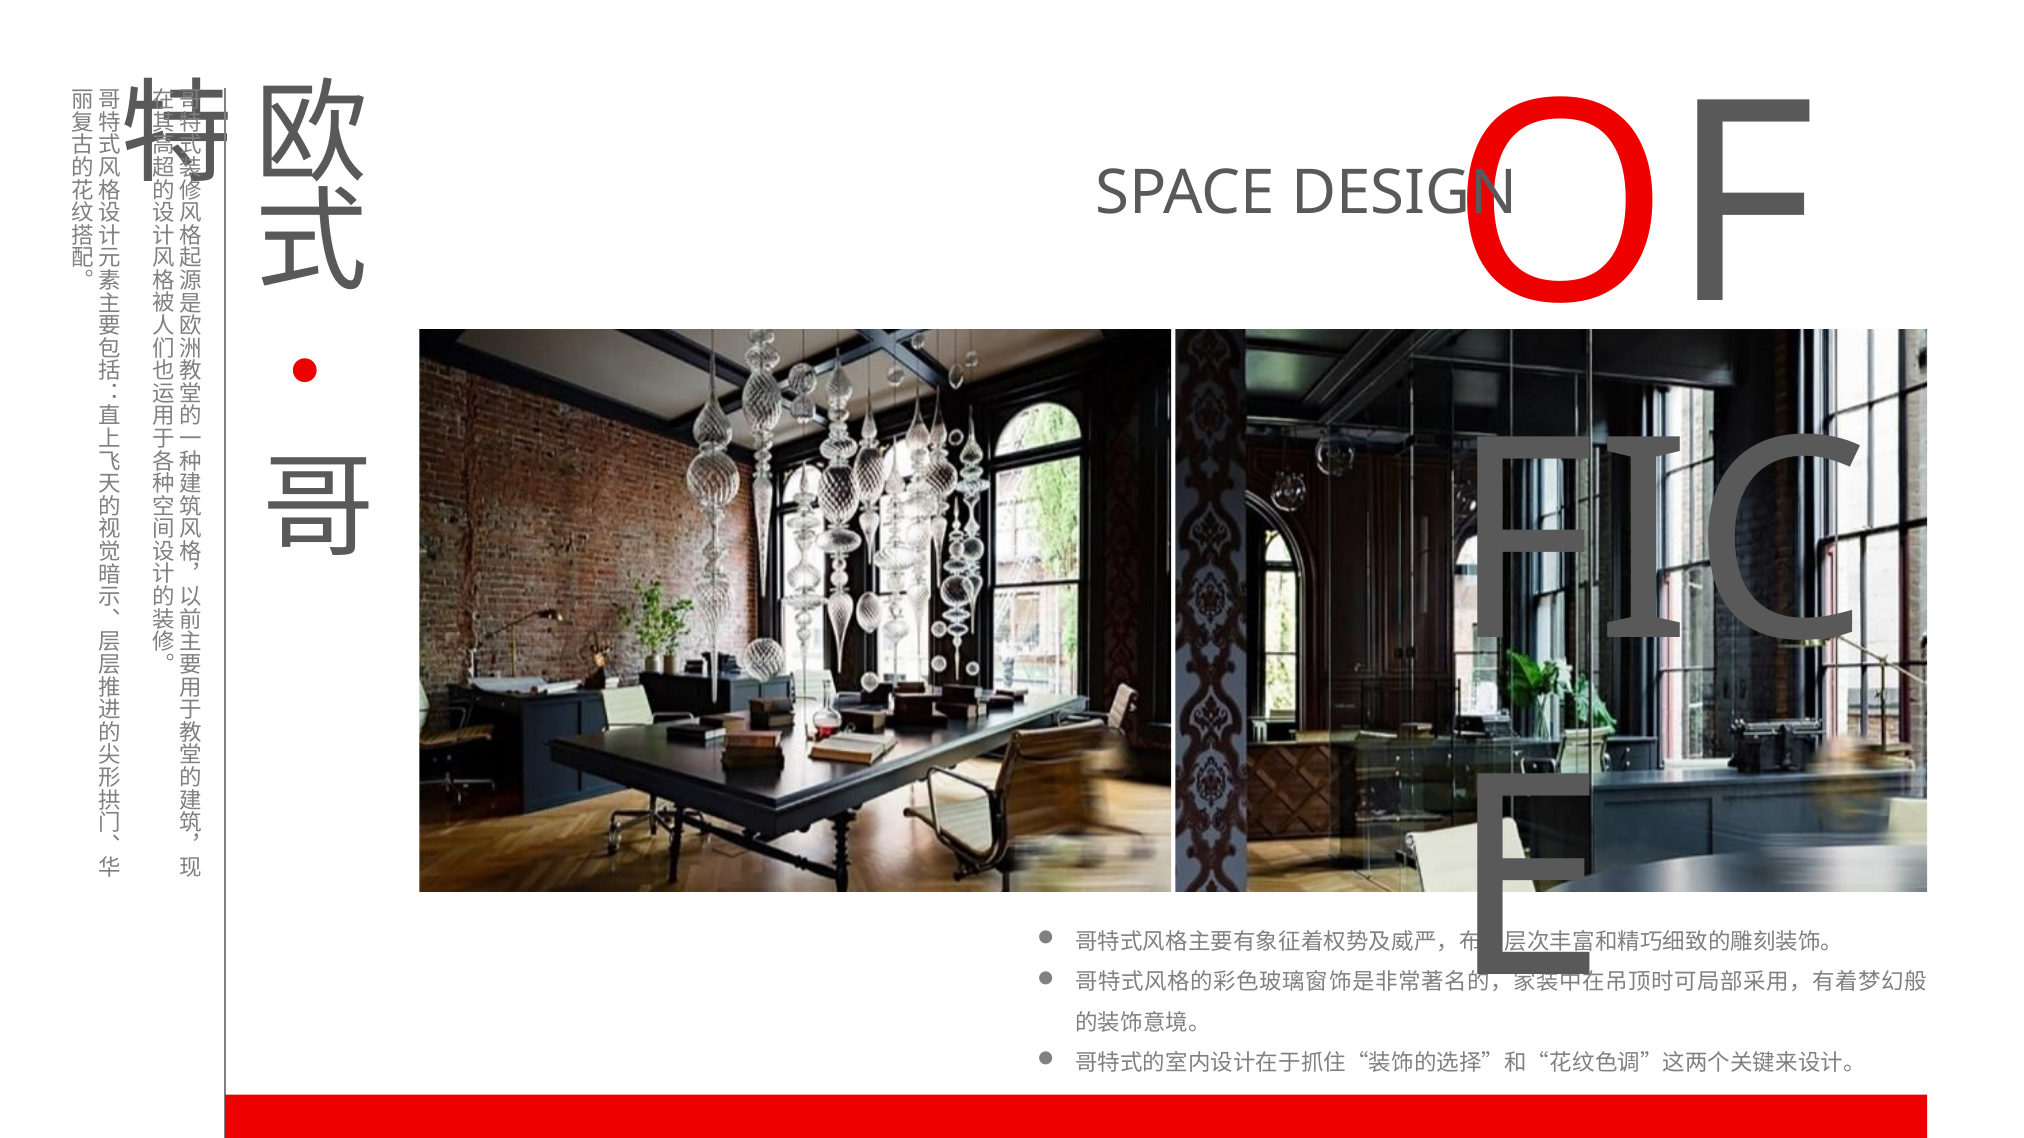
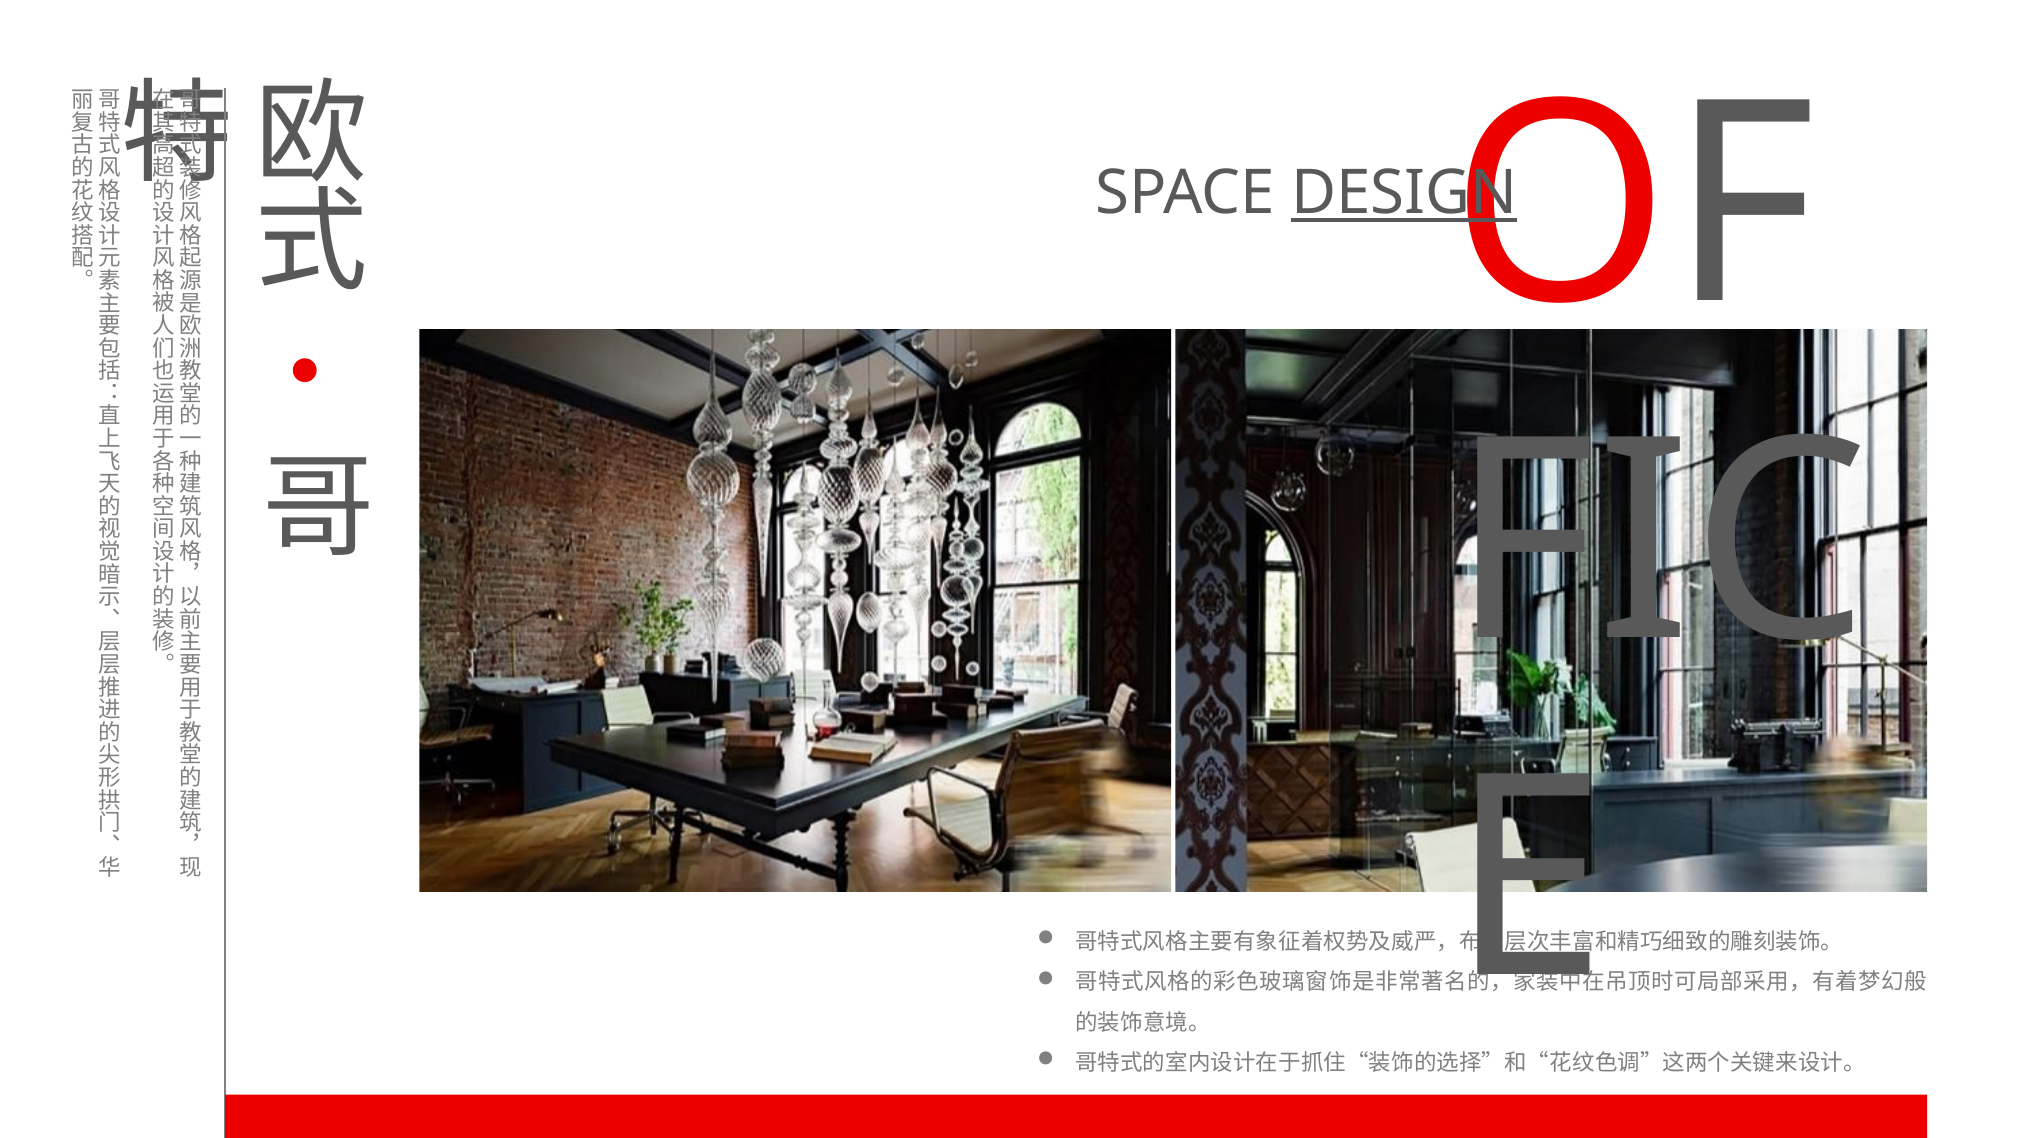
DESIGN underline: none -> present (1404, 194)
